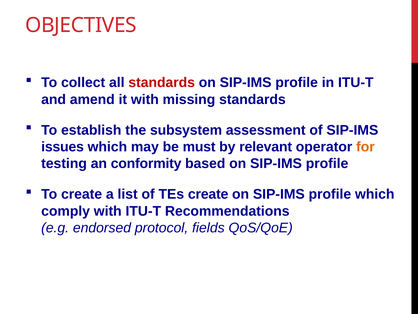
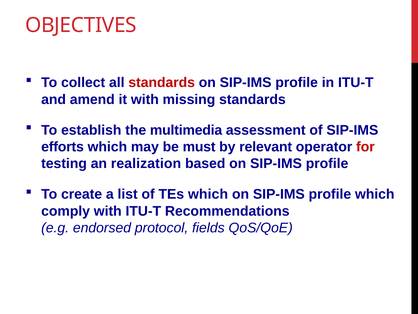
subsystem: subsystem -> multimedia (186, 130)
issues: issues -> efforts (63, 147)
for colour: orange -> red (365, 147)
conformity: conformity -> realization (146, 163)
TEs create: create -> which (208, 194)
